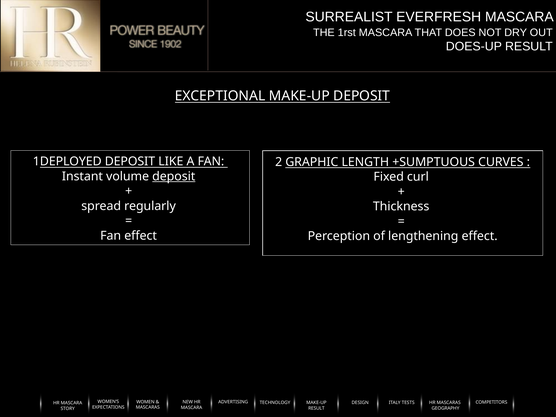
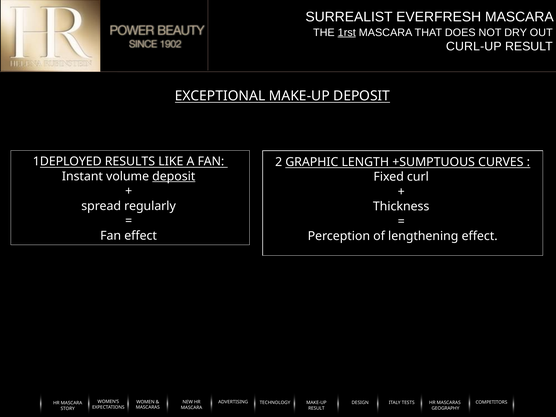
1rst underline: none -> present (347, 33)
DOES-UP: DOES-UP -> CURL-UP (474, 47)
1DEPLOYED DEPOSIT: DEPOSIT -> RESULTS (130, 162)
